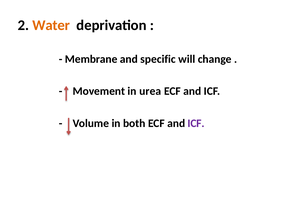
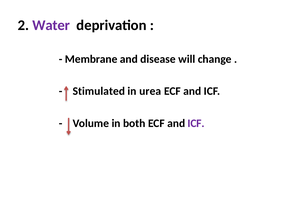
Water colour: orange -> purple (51, 25)
specific: specific -> disease (158, 59)
Movement: Movement -> Stimulated (99, 91)
